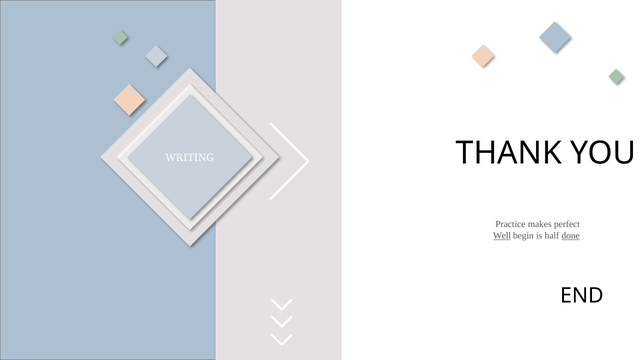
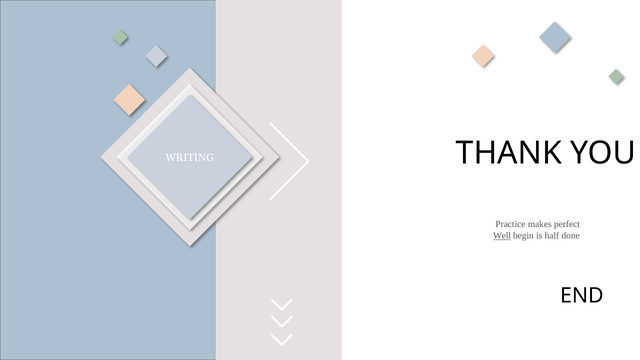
done underline: present -> none (571, 236)
